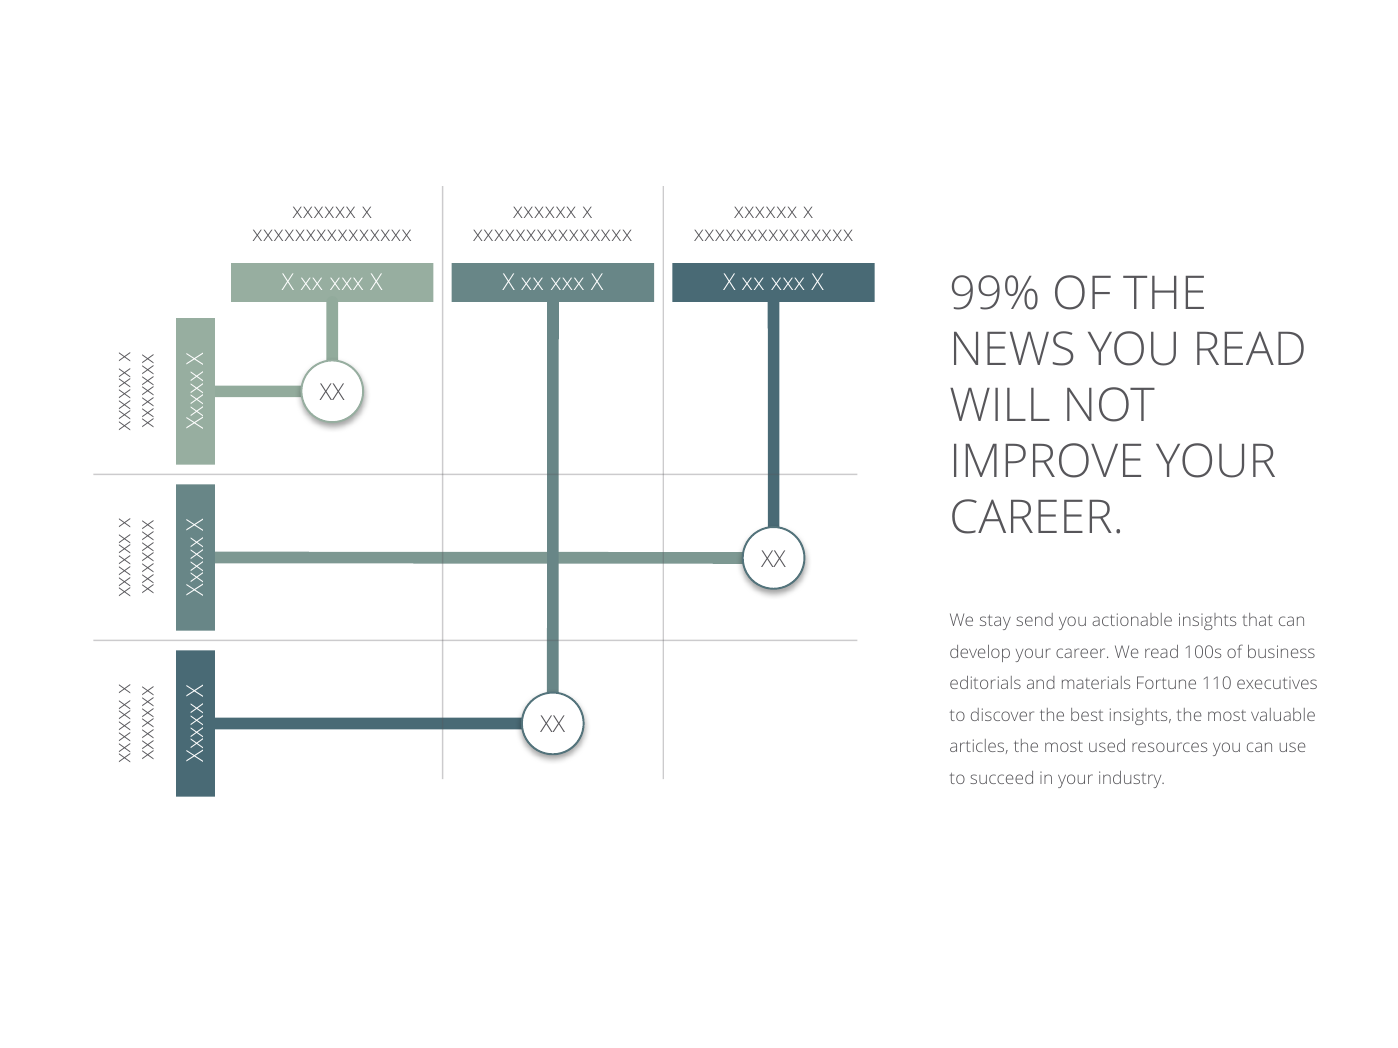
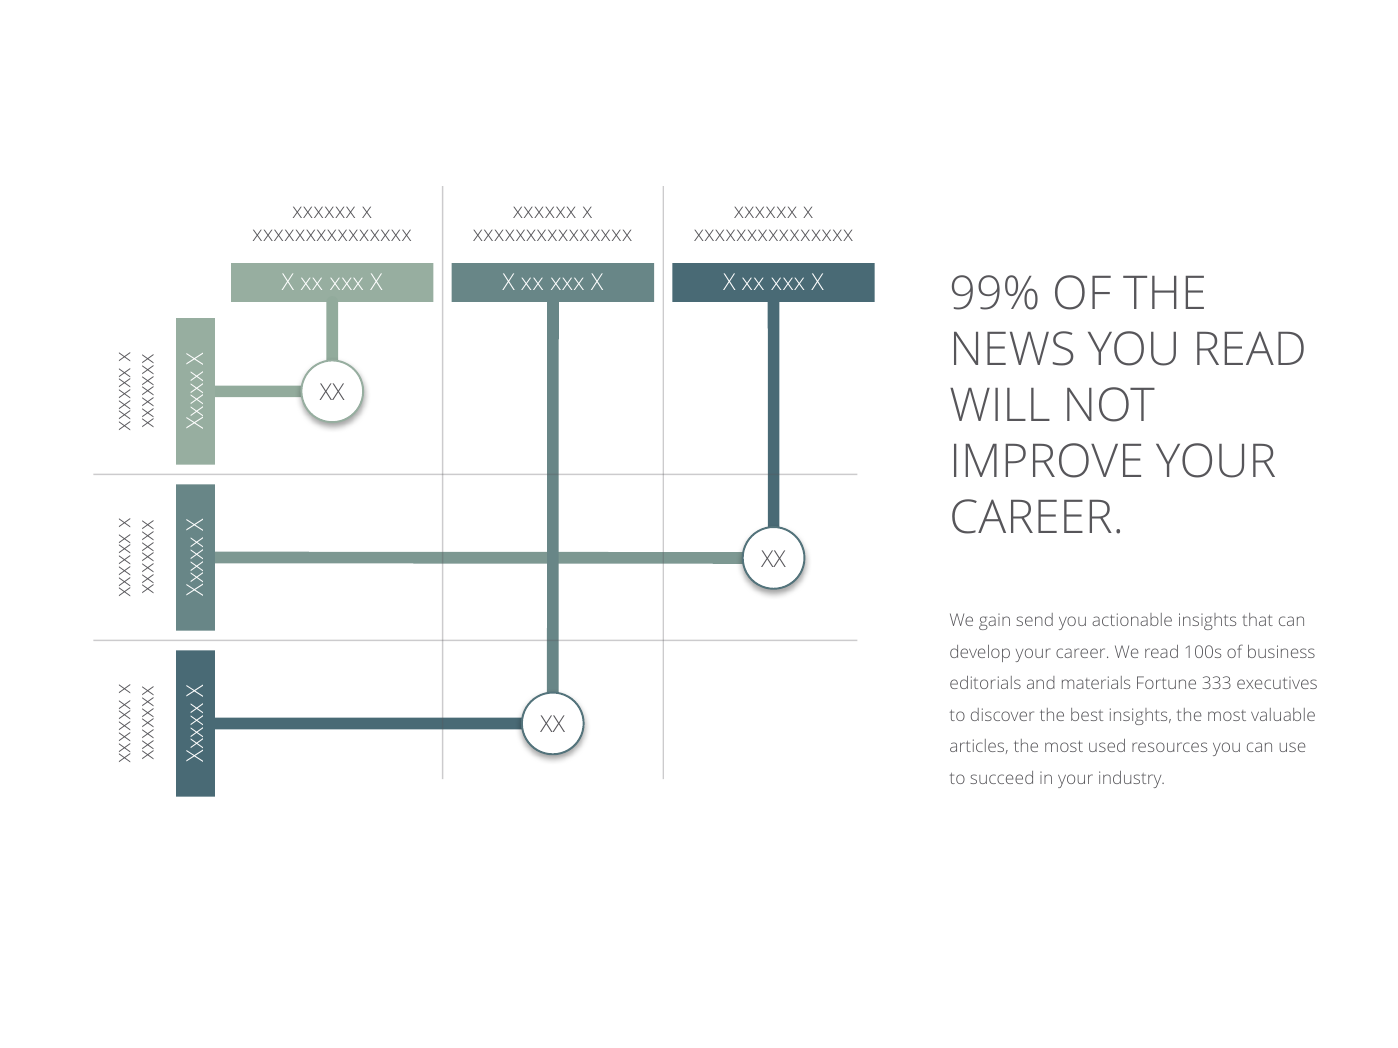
stay: stay -> gain (995, 621)
110: 110 -> 333 (1217, 684)
